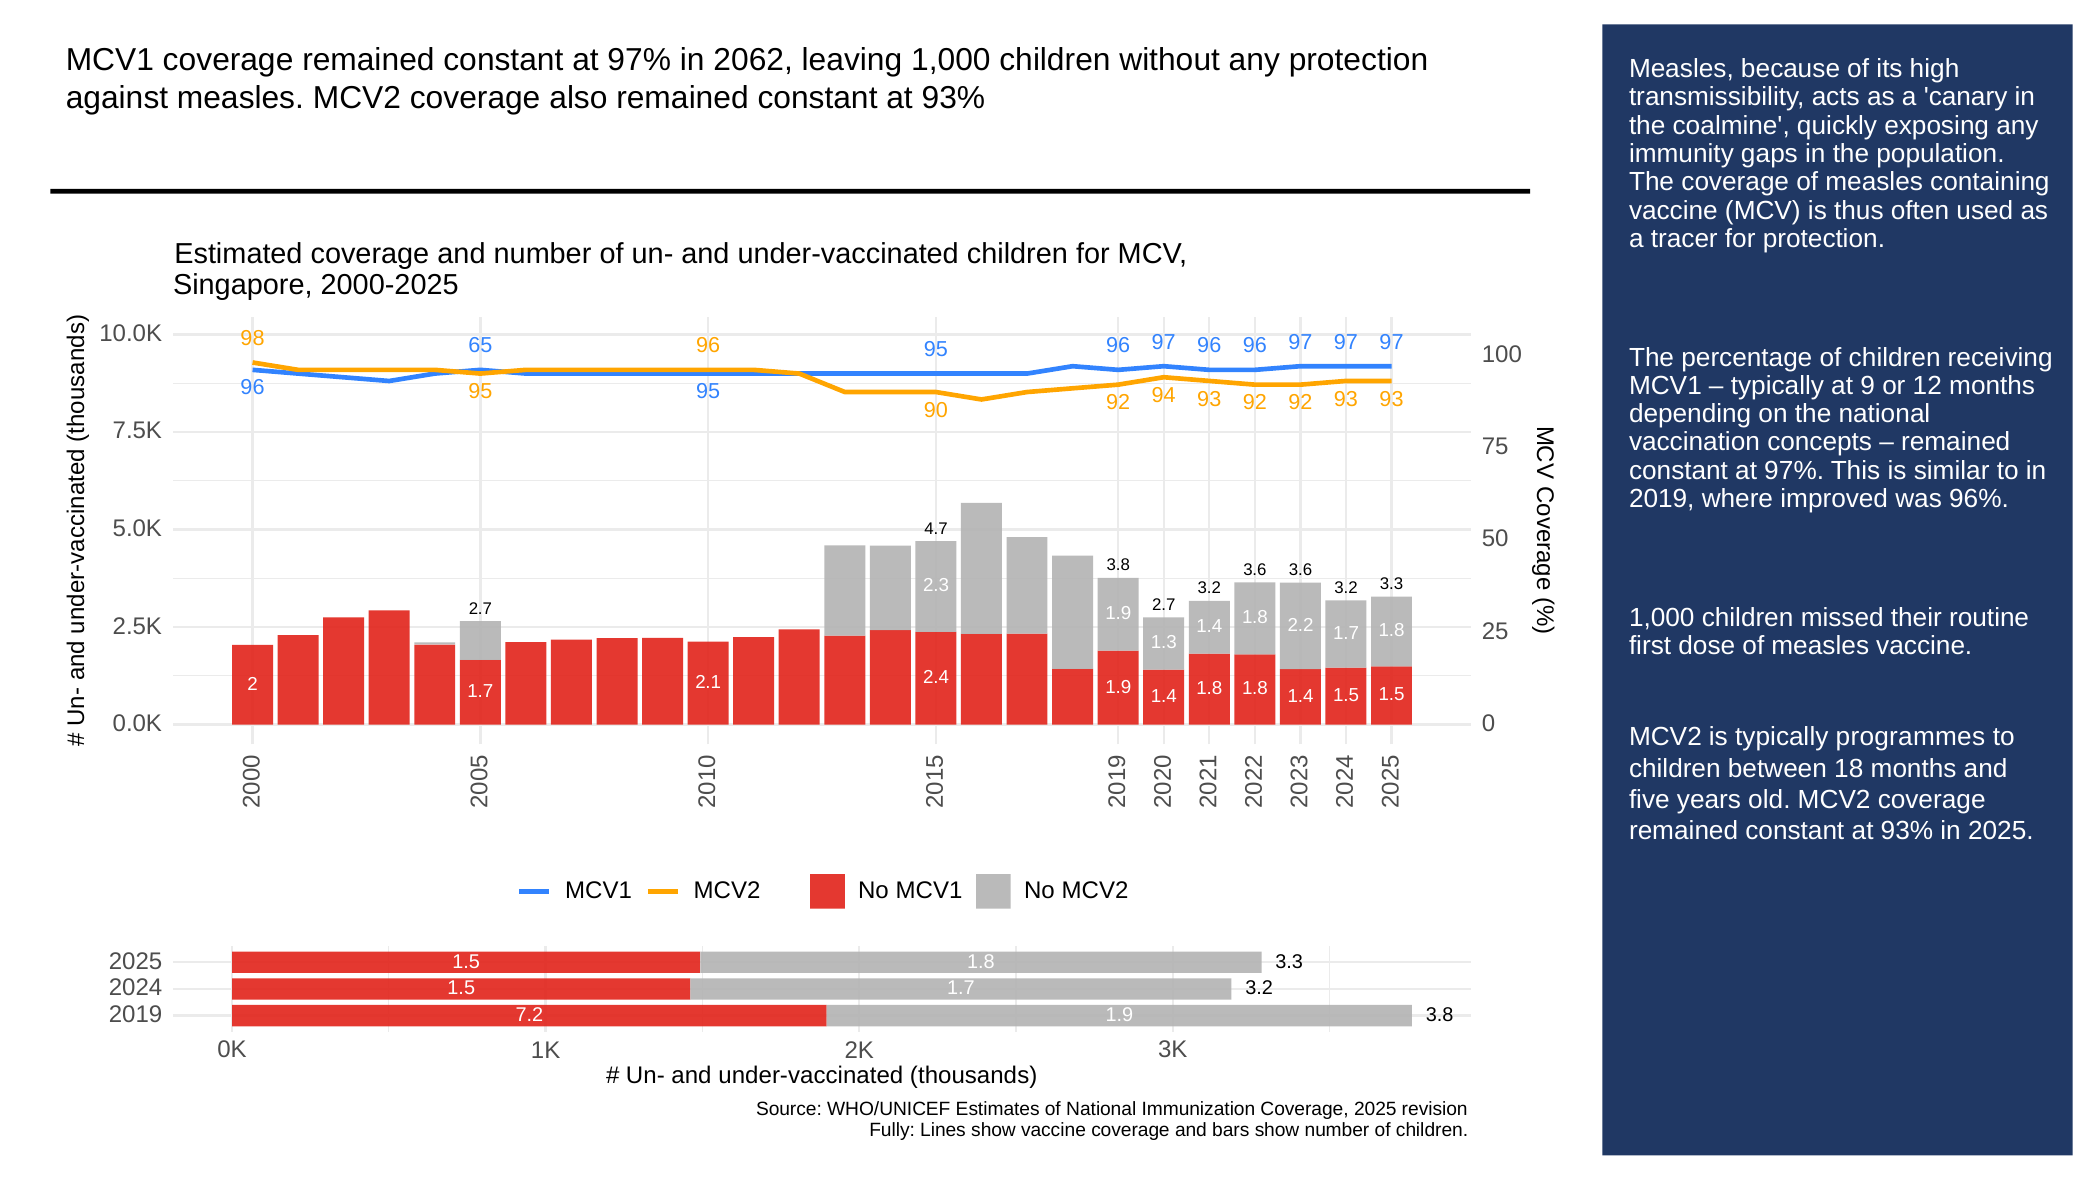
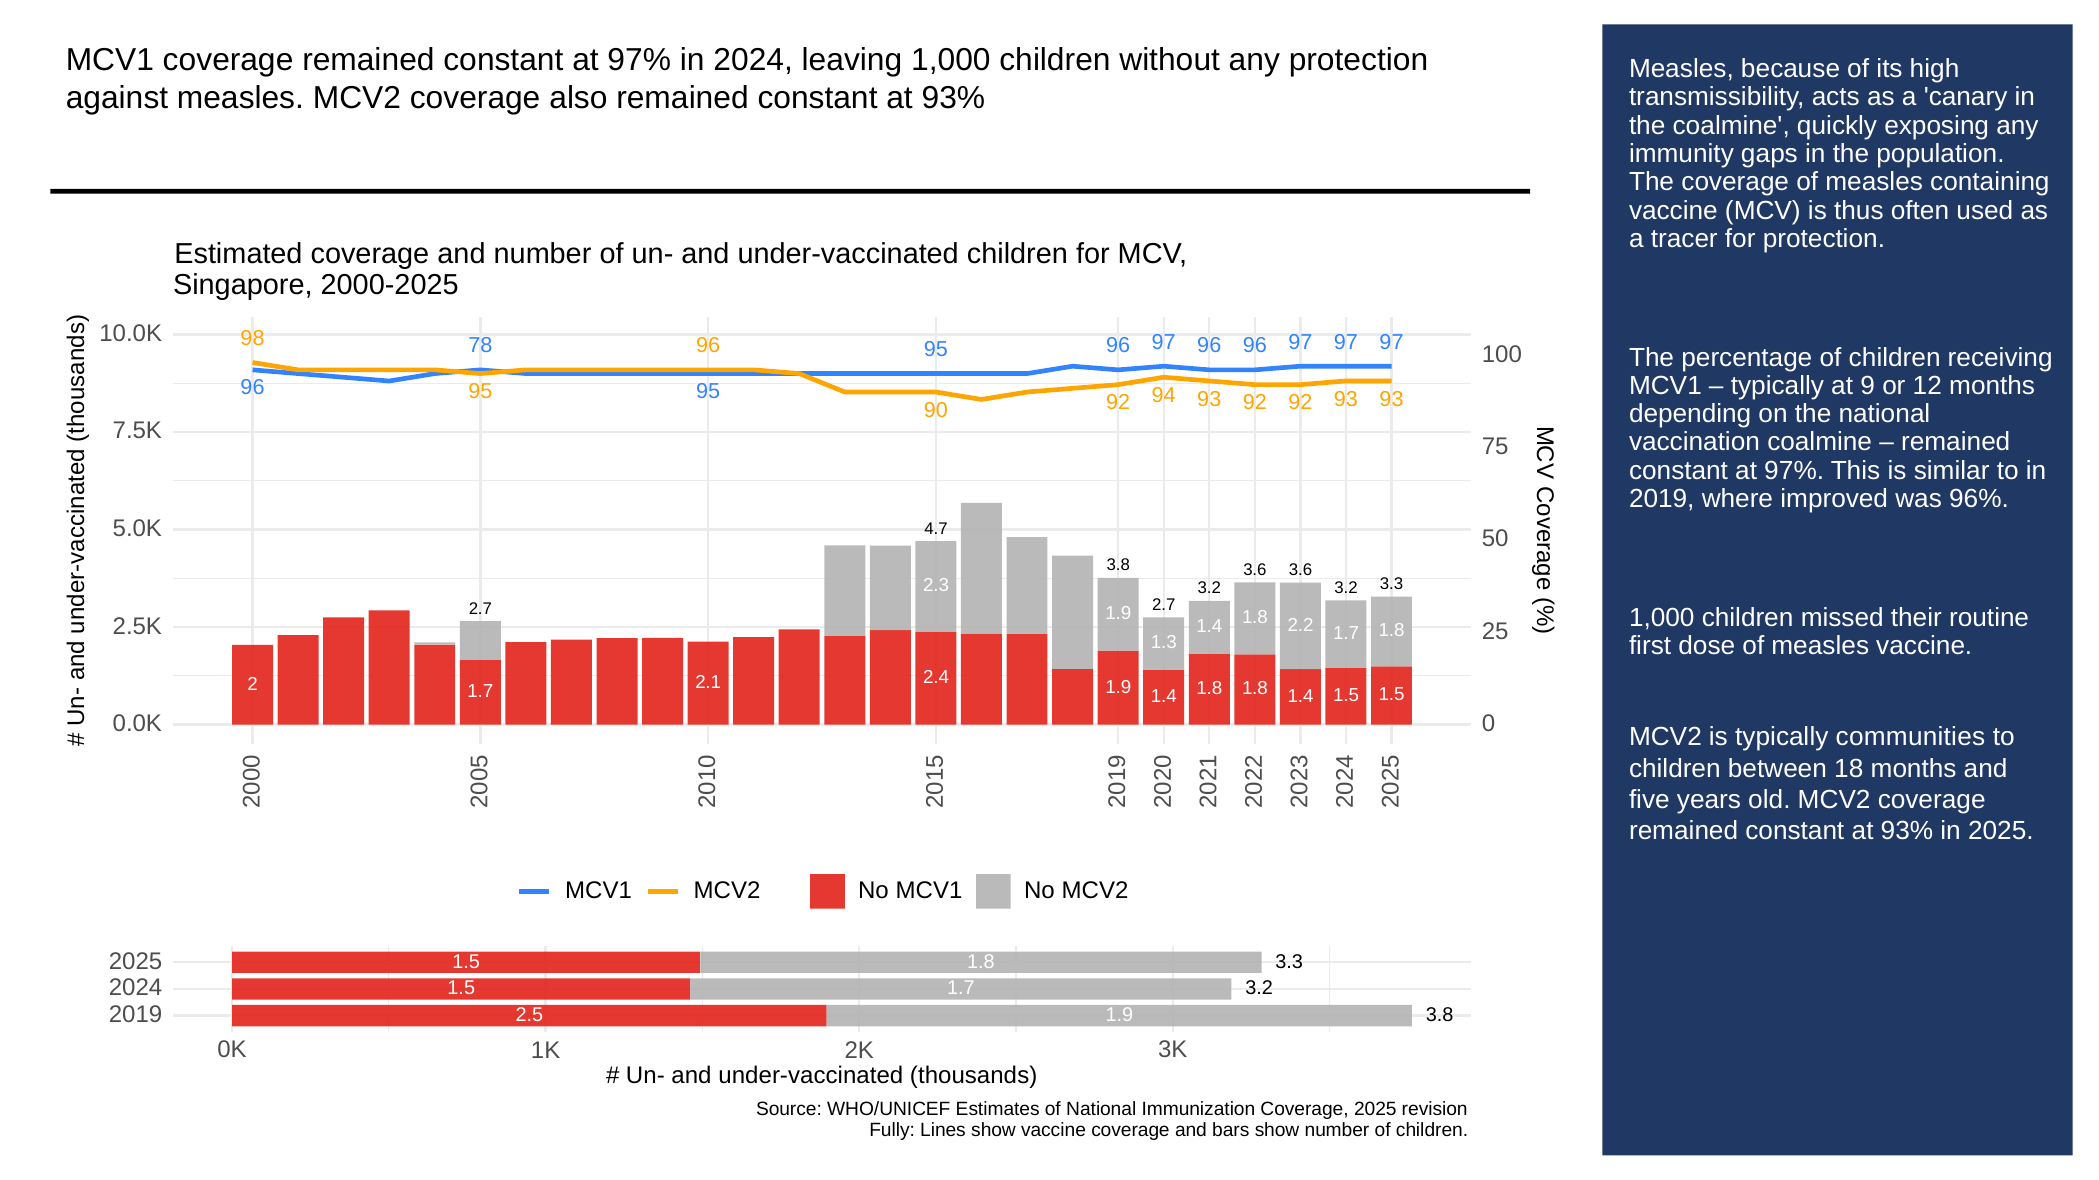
in 2062: 2062 -> 2024 (753, 60)
65: 65 -> 78 (480, 346)
vaccination concepts: concepts -> coalmine (1820, 443)
programmes: programmes -> communities (1910, 737)
7.2: 7.2 -> 2.5 (529, 1015)
